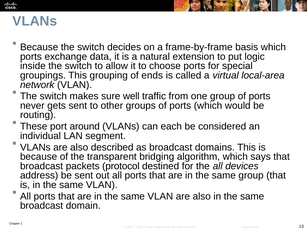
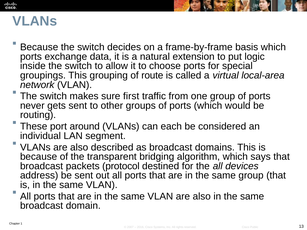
ends: ends -> route (152, 75)
well: well -> first (131, 96)
